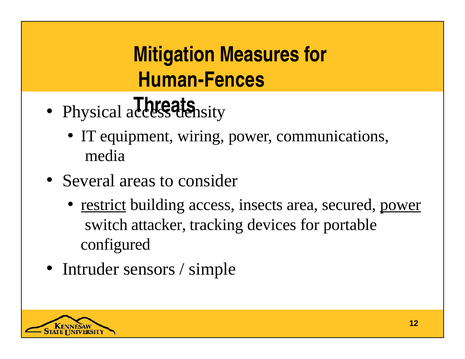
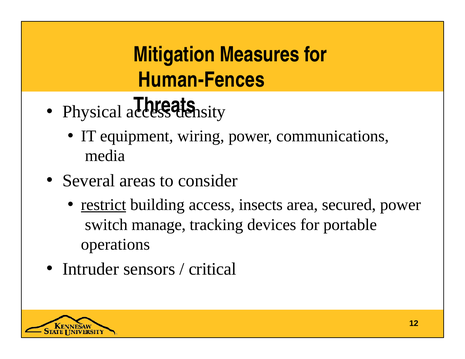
power underline: present -> none (400, 205)
attacker: attacker -> manage (159, 225)
configured: configured -> operations (115, 245)
simple: simple -> critical (212, 269)
